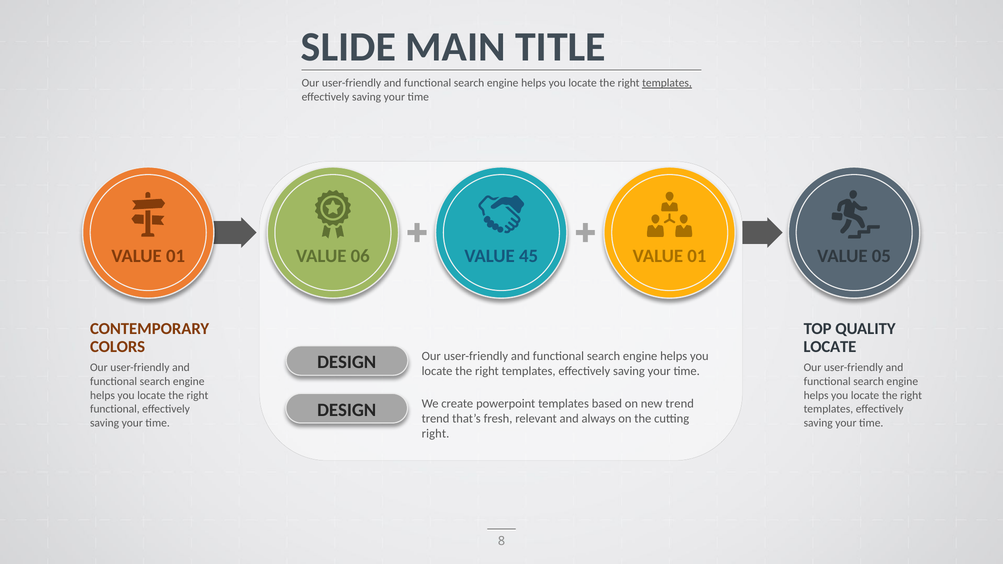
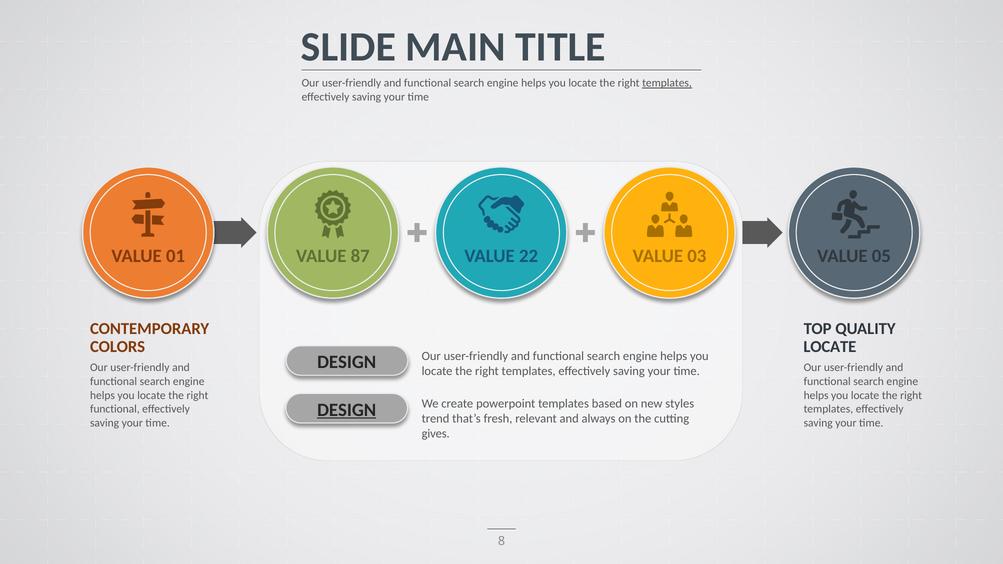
06: 06 -> 87 (360, 256)
45: 45 -> 22 (529, 256)
01: 01 -> 03 (697, 256)
new trend: trend -> styles (680, 404)
DESIGN underline: none -> present (347, 410)
right: right -> gives (436, 434)
